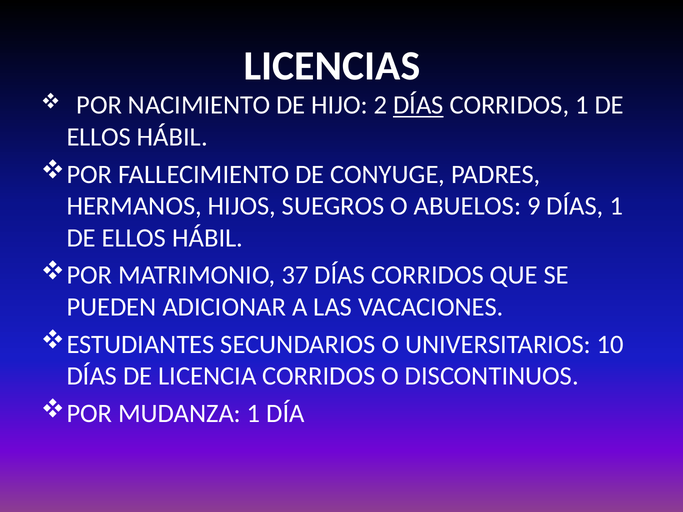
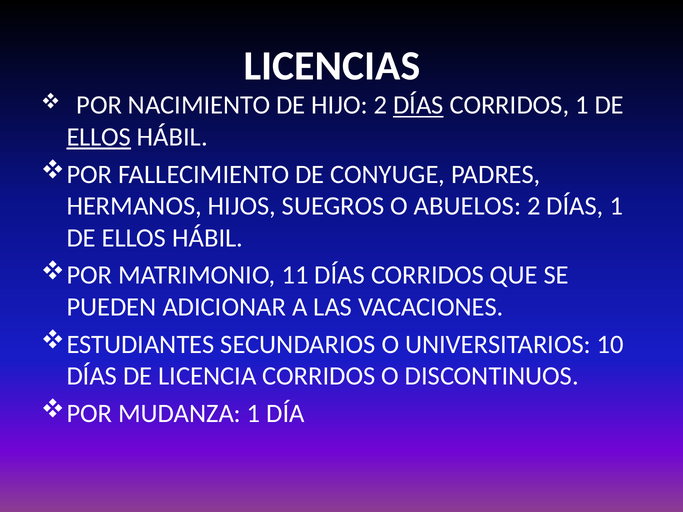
ELLOS underline: none -> present (99, 137)
ABUELOS 9: 9 -> 2 (534, 206)
37: 37 -> 11 (295, 275)
